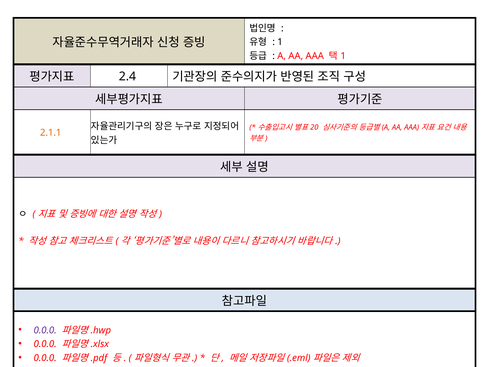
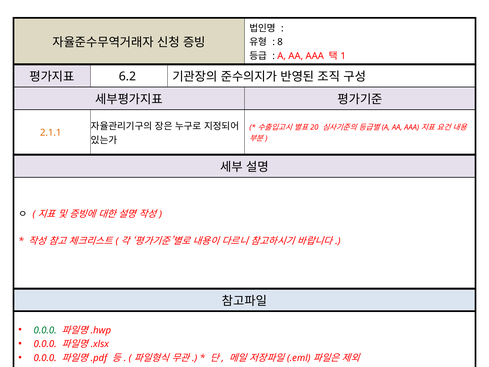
1: 1 -> 8 (280, 42)
2.4: 2.4 -> 6.2 (127, 76)
0.0.0 colour: purple -> green (45, 330)
